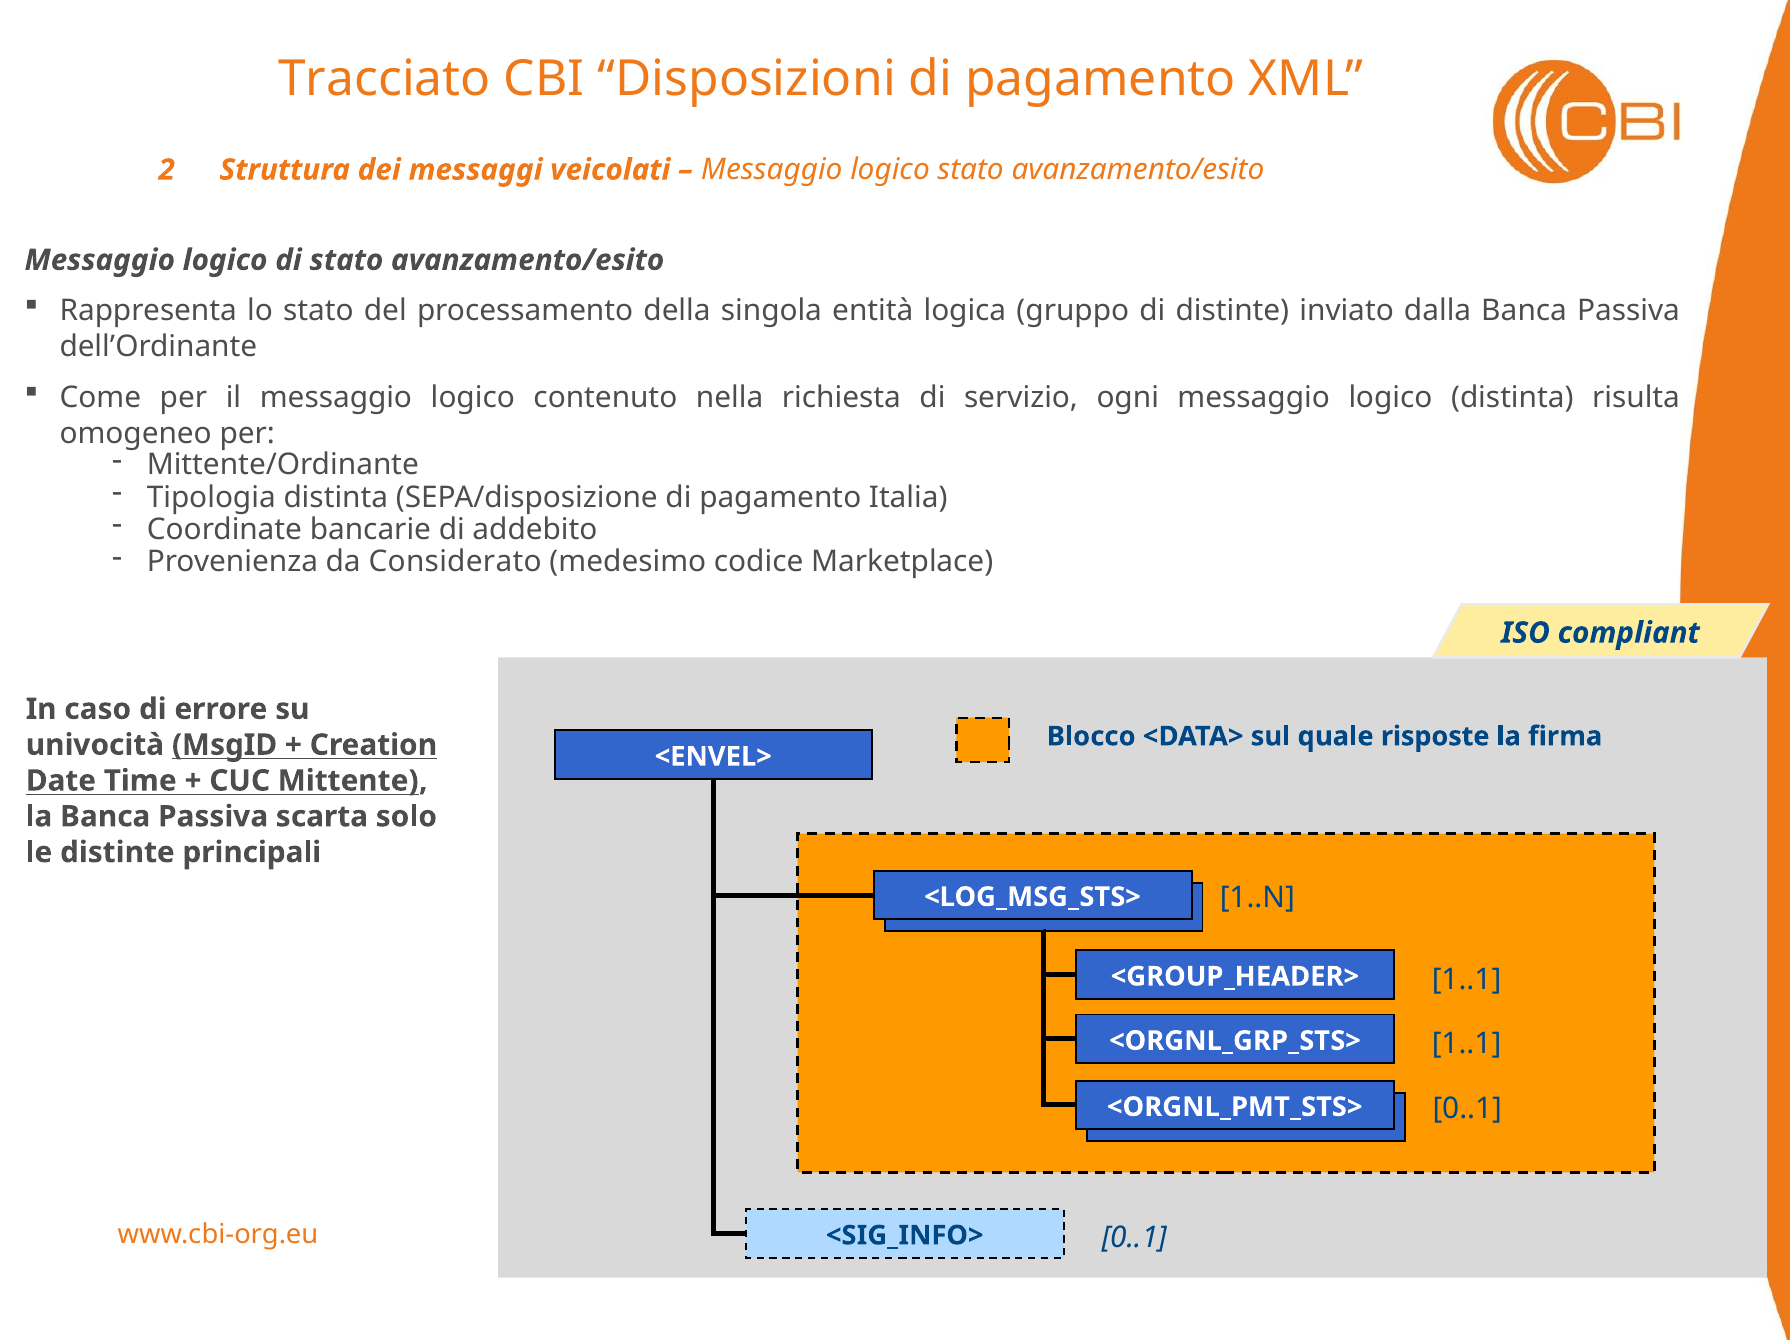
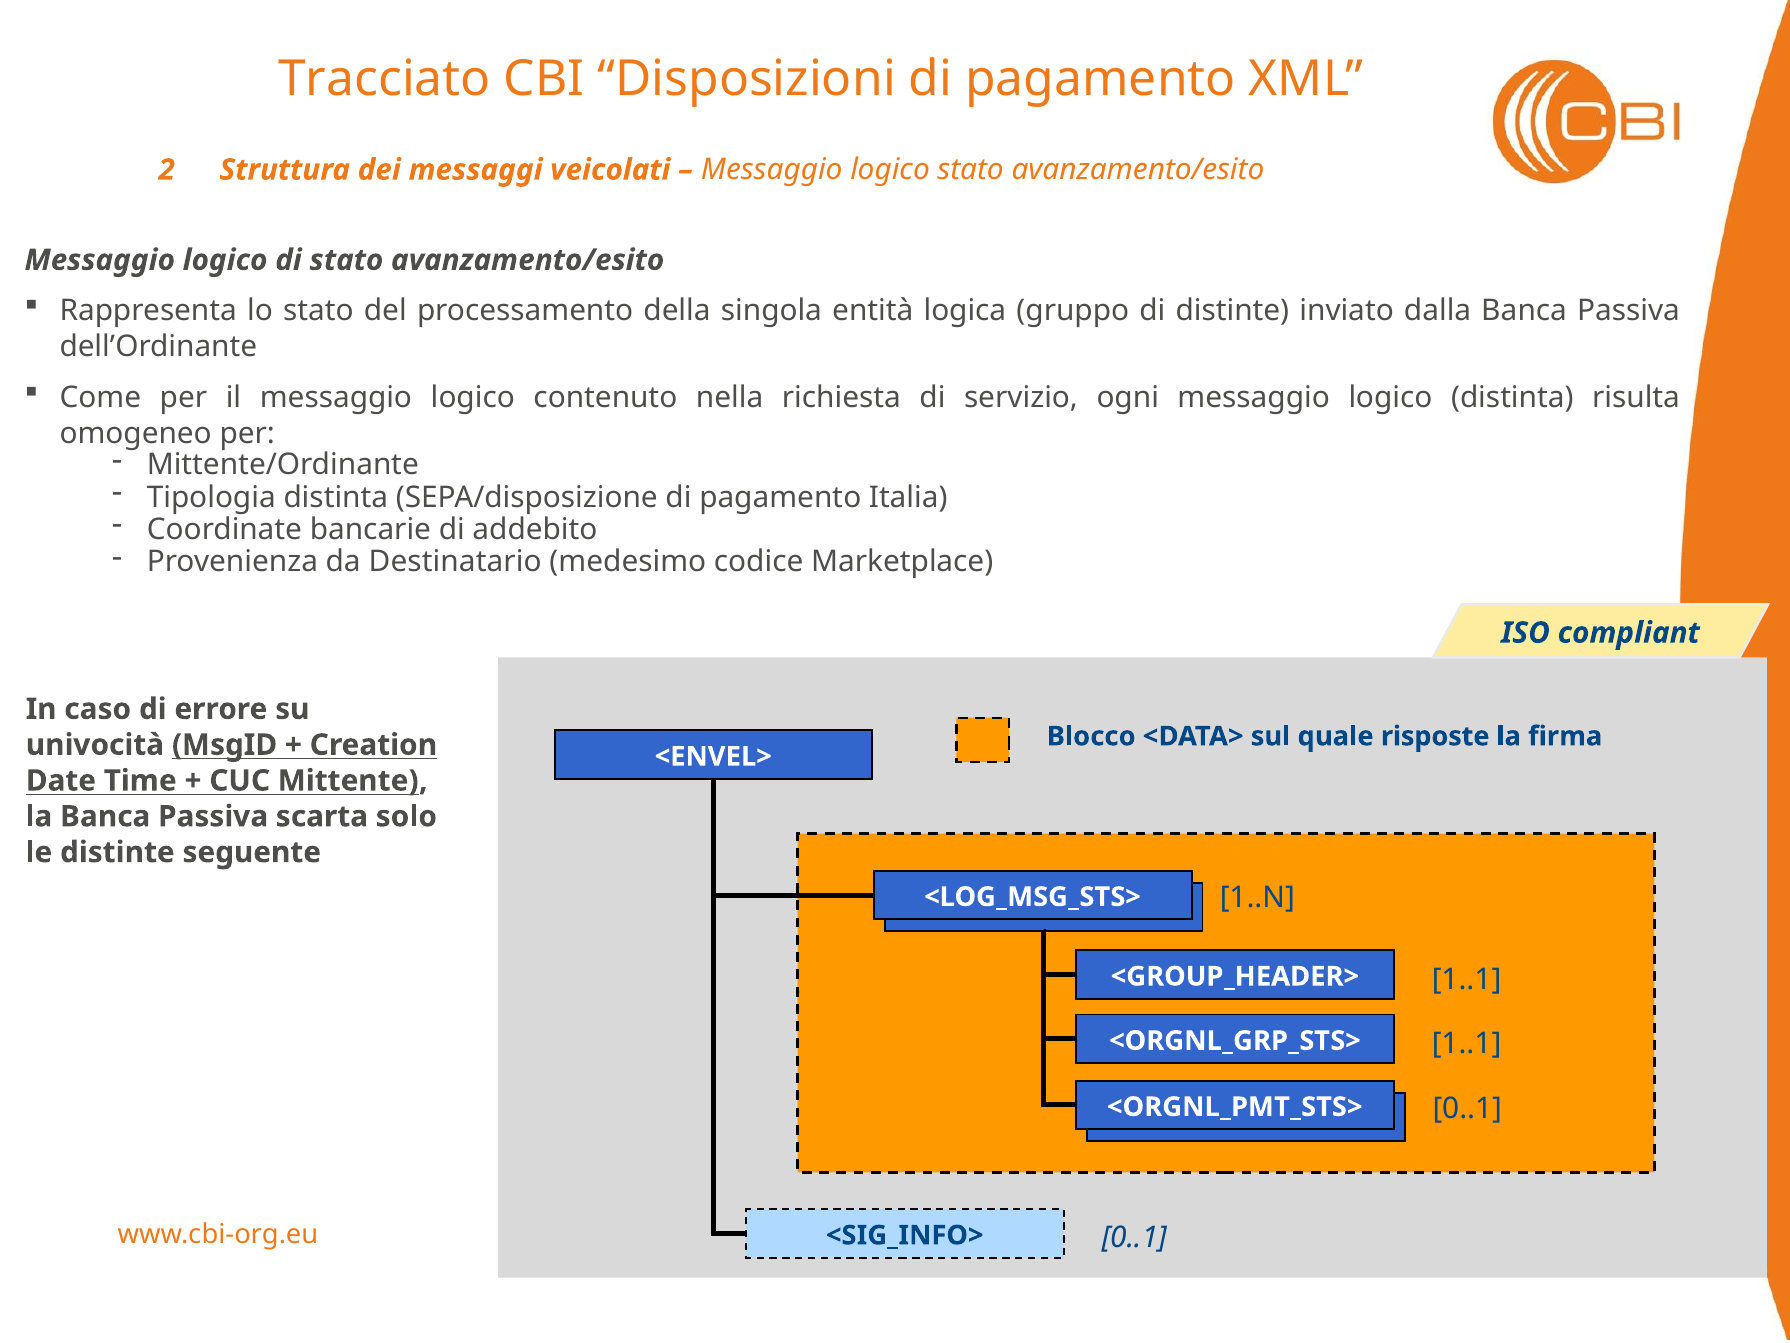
Considerato: Considerato -> Destinatario (455, 561)
principali: principali -> seguente (252, 852)
